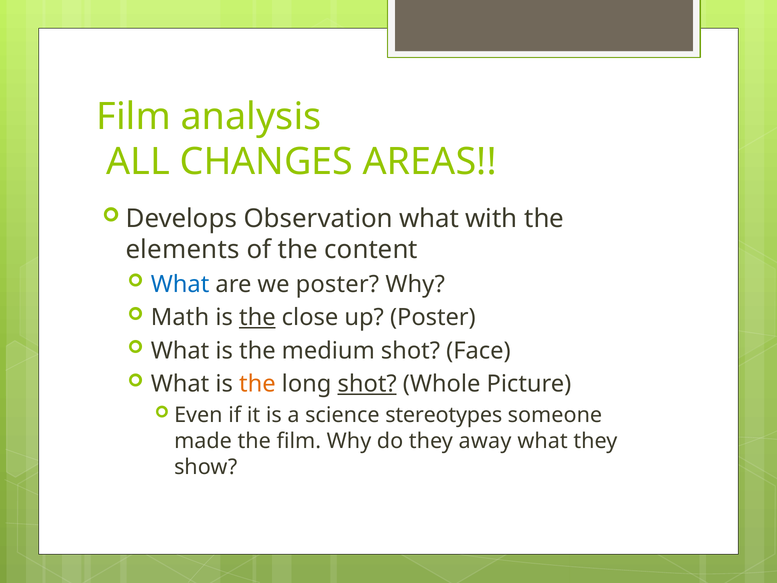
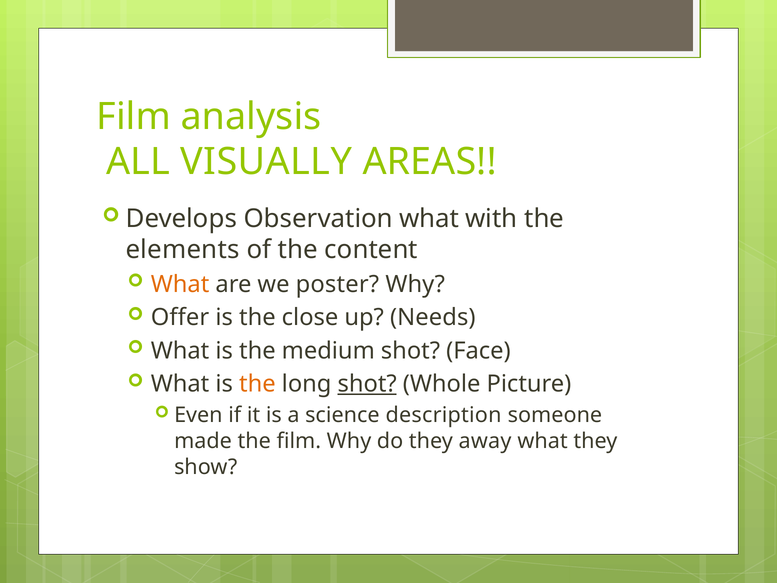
CHANGES: CHANGES -> VISUALLY (266, 162)
What colour: blue -> orange (180, 284)
Math: Math -> Offer (180, 317)
the underline: present -> none (257, 317)
up Poster: Poster -> Needs (433, 317)
stereotypes: stereotypes -> description (444, 415)
